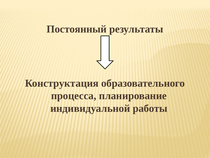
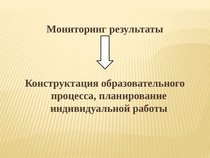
Постоянный: Постоянный -> Мониторинг (77, 29)
